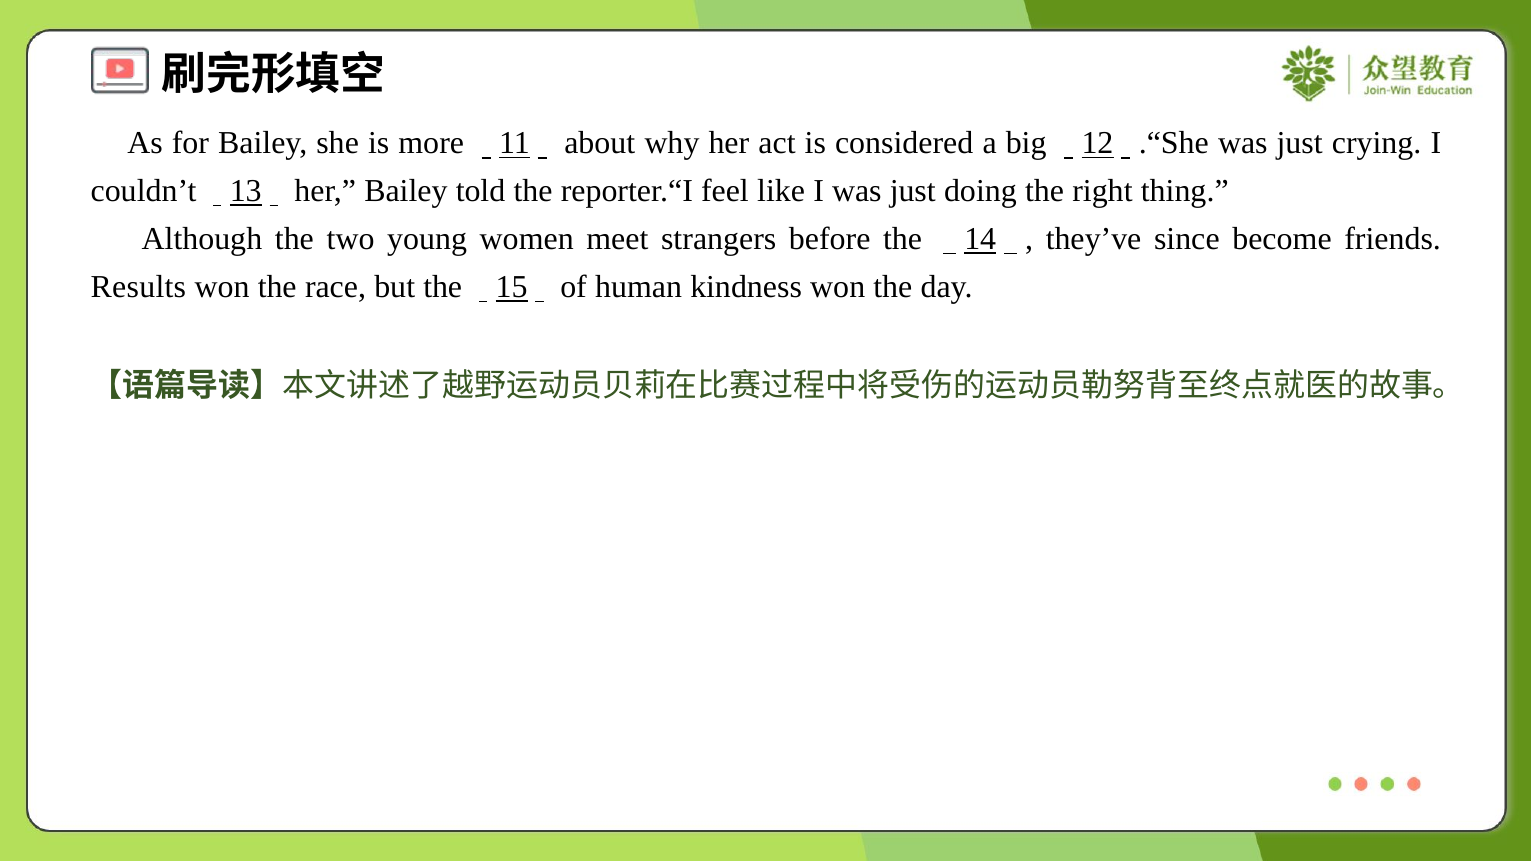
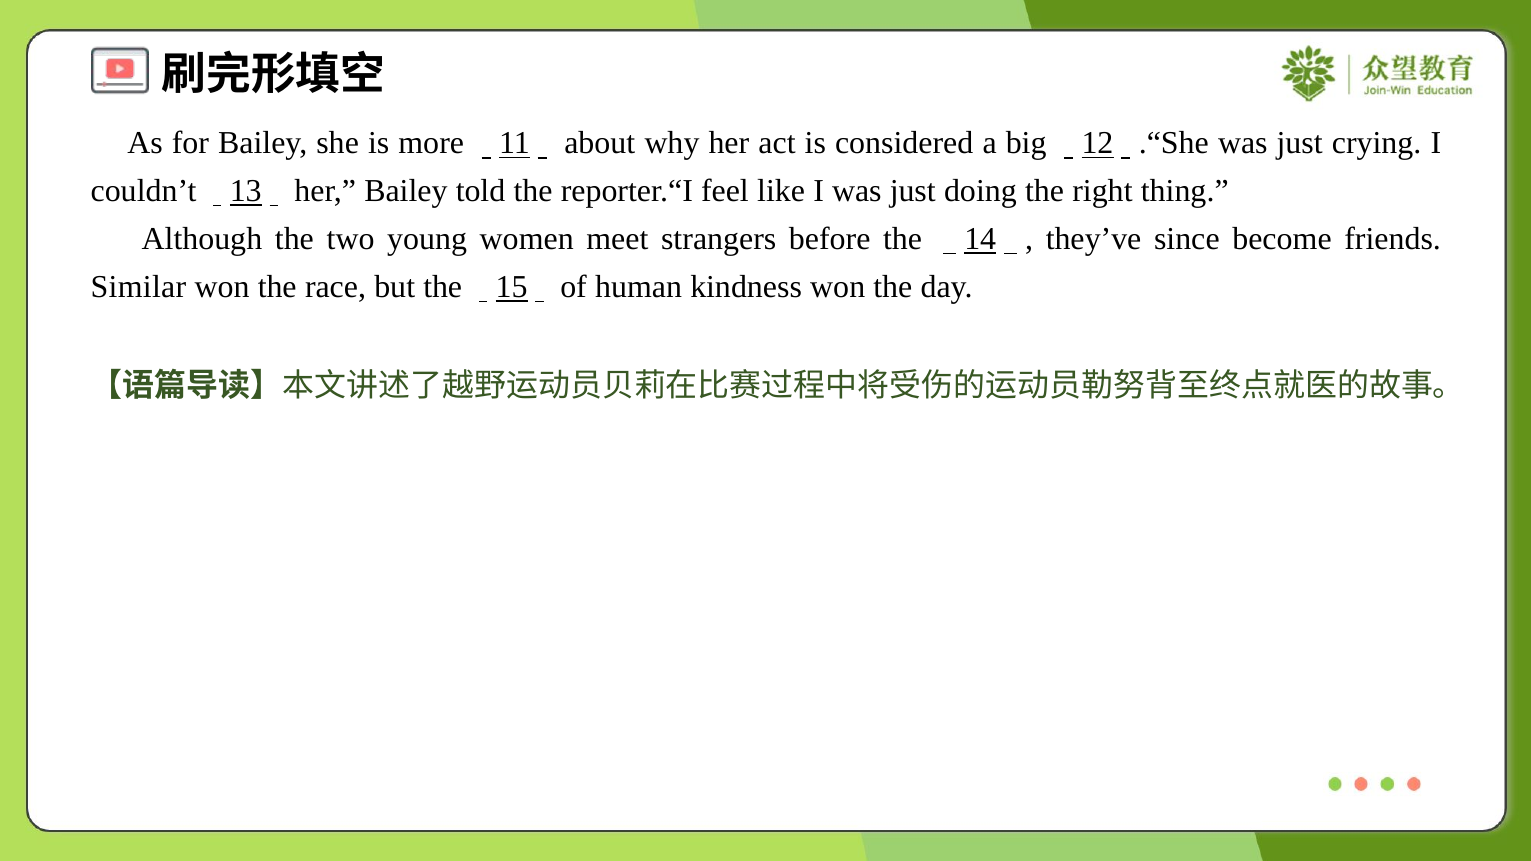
Results: Results -> Similar (138, 287)
